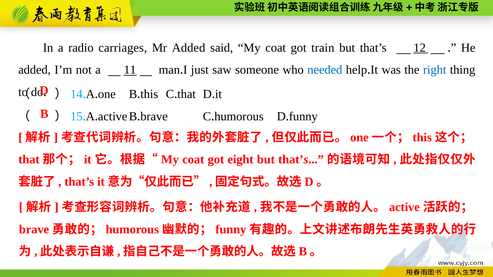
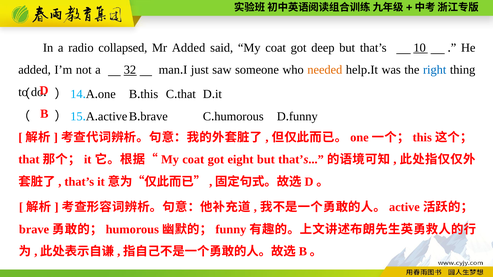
carriages: carriages -> collapsed (123, 48)
train: train -> deep (323, 48)
12: 12 -> 10 (420, 48)
11: 11 -> 32 (130, 70)
needed colour: blue -> orange (325, 70)
